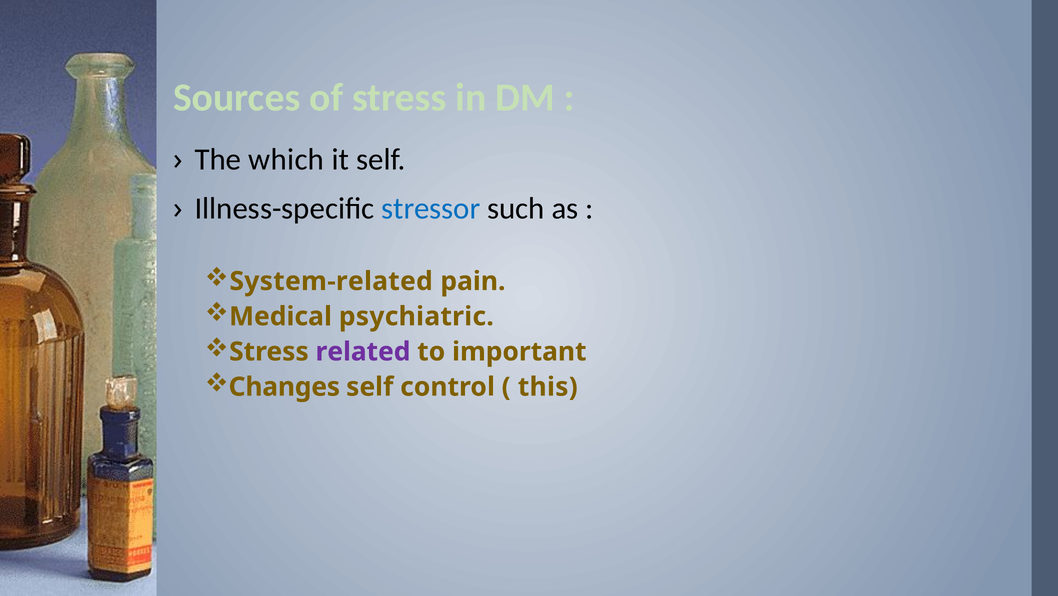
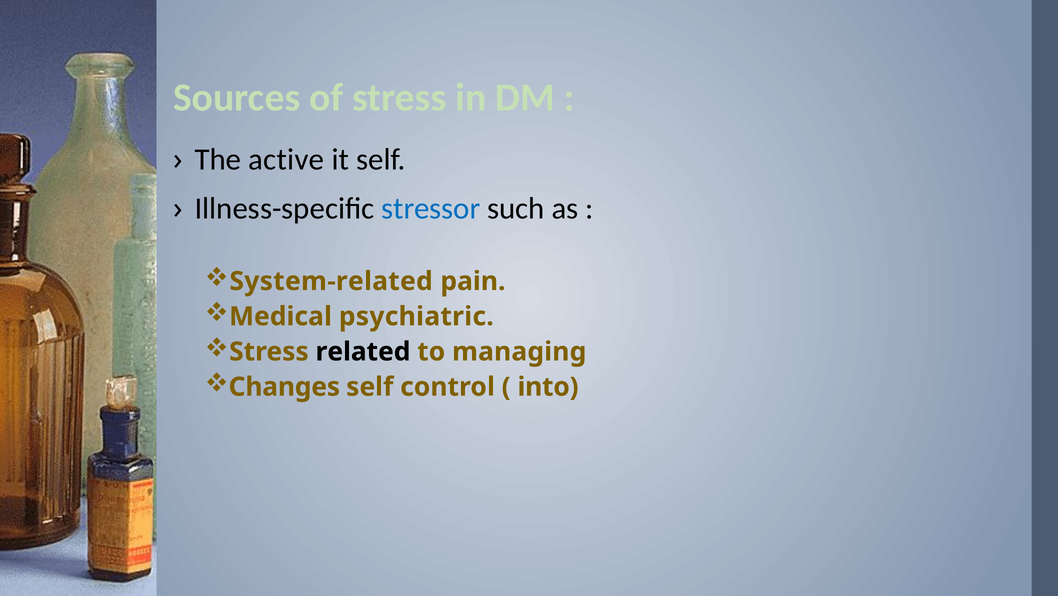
which: which -> active (286, 159)
related colour: purple -> black (363, 351)
important: important -> managing (519, 351)
this: this -> into (548, 386)
